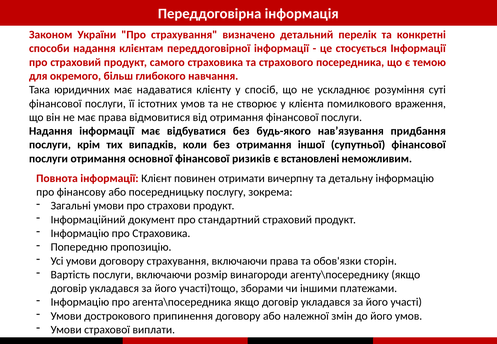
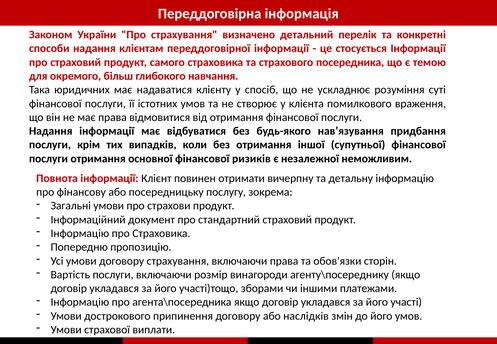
встановлені: встановлені -> незалежної (310, 159)
належної: належної -> наслідків (306, 316)
